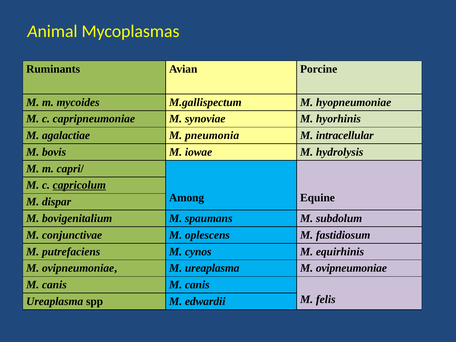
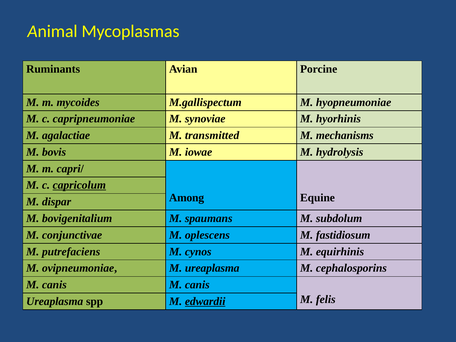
pneumonia: pneumonia -> transmitted (212, 135)
intracellular: intracellular -> mechanisms (345, 135)
ovipneumoniae: ovipneumoniae -> cephalosporins (351, 268)
edwardii underline: none -> present (205, 301)
